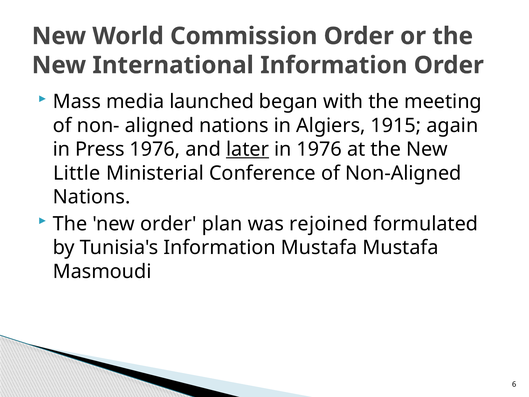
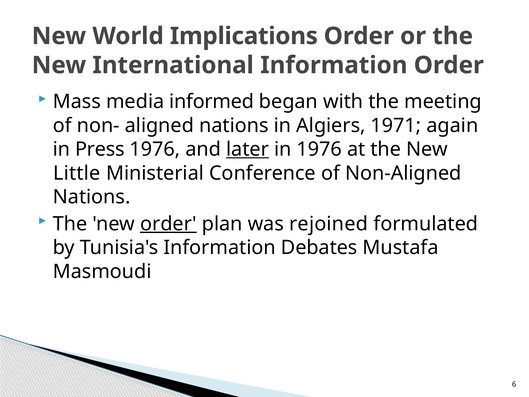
Commission: Commission -> Implications (244, 36)
launched: launched -> informed (212, 102)
1915: 1915 -> 1971 (396, 125)
order underline: none -> present (168, 224)
Information Mustafa: Mustafa -> Debates (319, 247)
